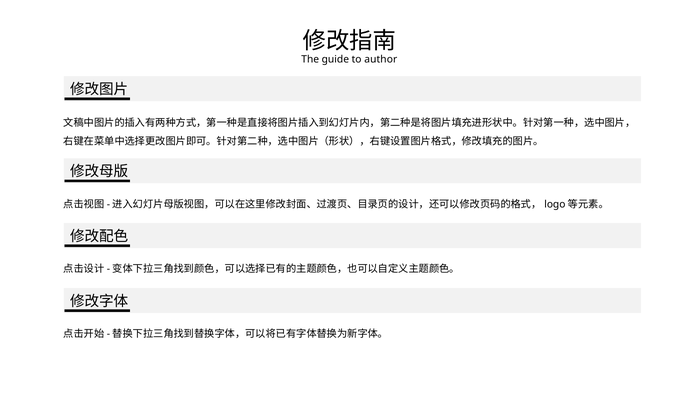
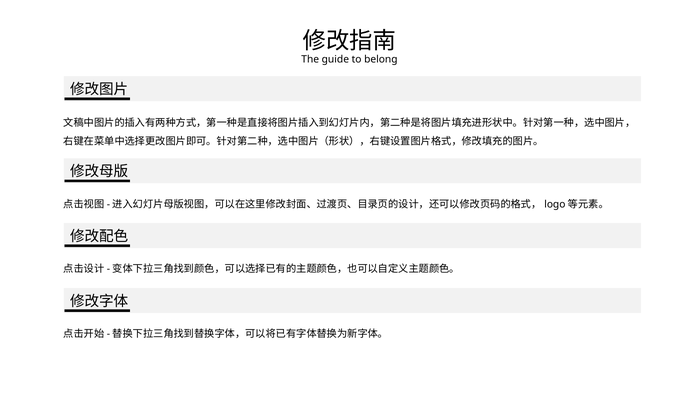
author: author -> belong (381, 59)
